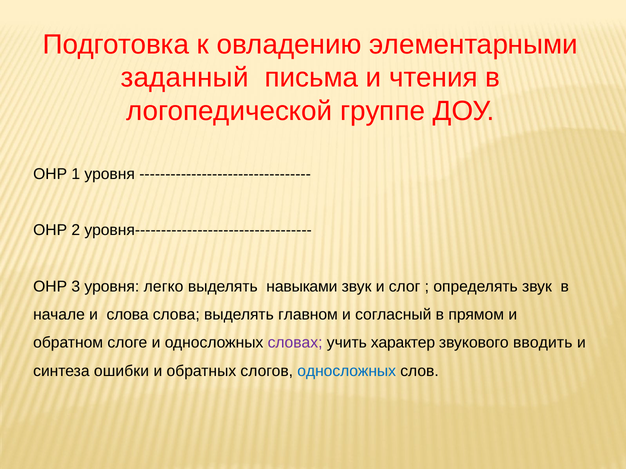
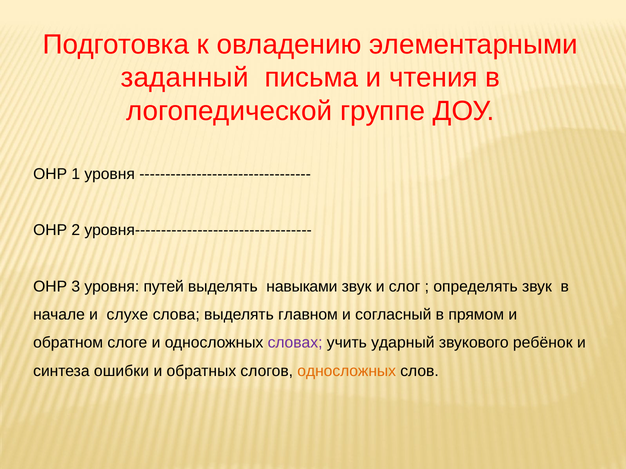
легко: легко -> путей (164, 287)
и слова: слова -> слухе (127, 315)
характер: характер -> ударный (403, 343)
вводить: вводить -> ребёнок (543, 343)
односложных colour: blue -> orange (347, 371)
